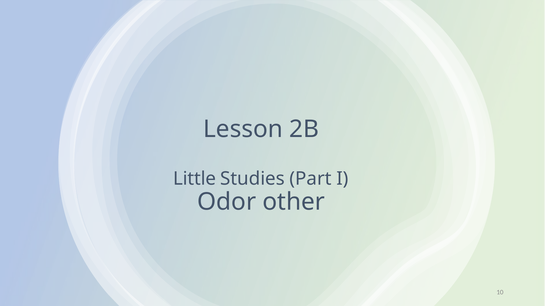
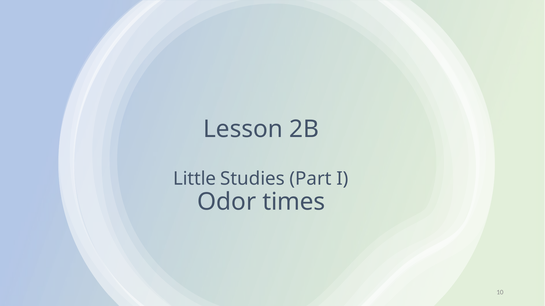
other: other -> times (294, 202)
